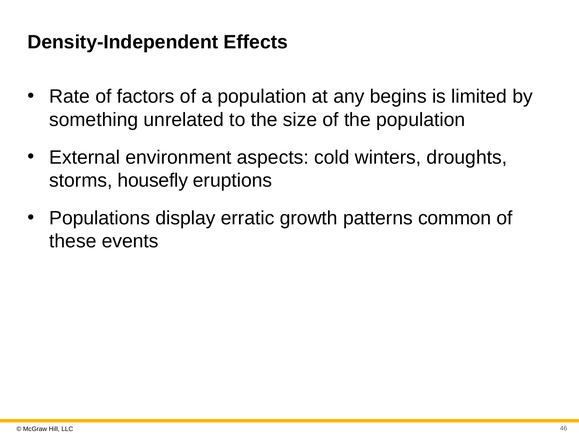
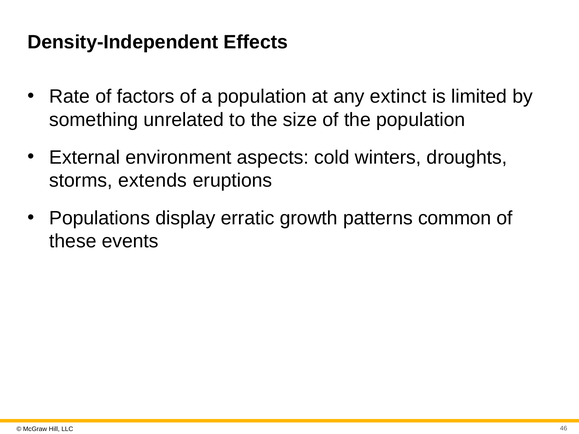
begins: begins -> extinct (398, 97)
housefly: housefly -> extends (153, 181)
